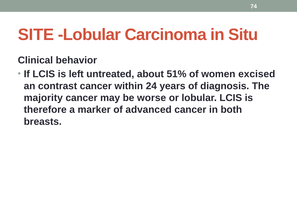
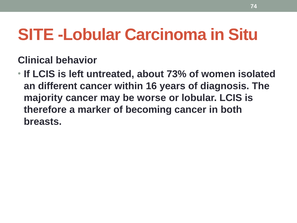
51%: 51% -> 73% (177, 74)
excised: excised -> isolated (257, 74)
contrast: contrast -> different (58, 86)
24: 24 -> 16 (151, 86)
advanced: advanced -> becoming (149, 110)
